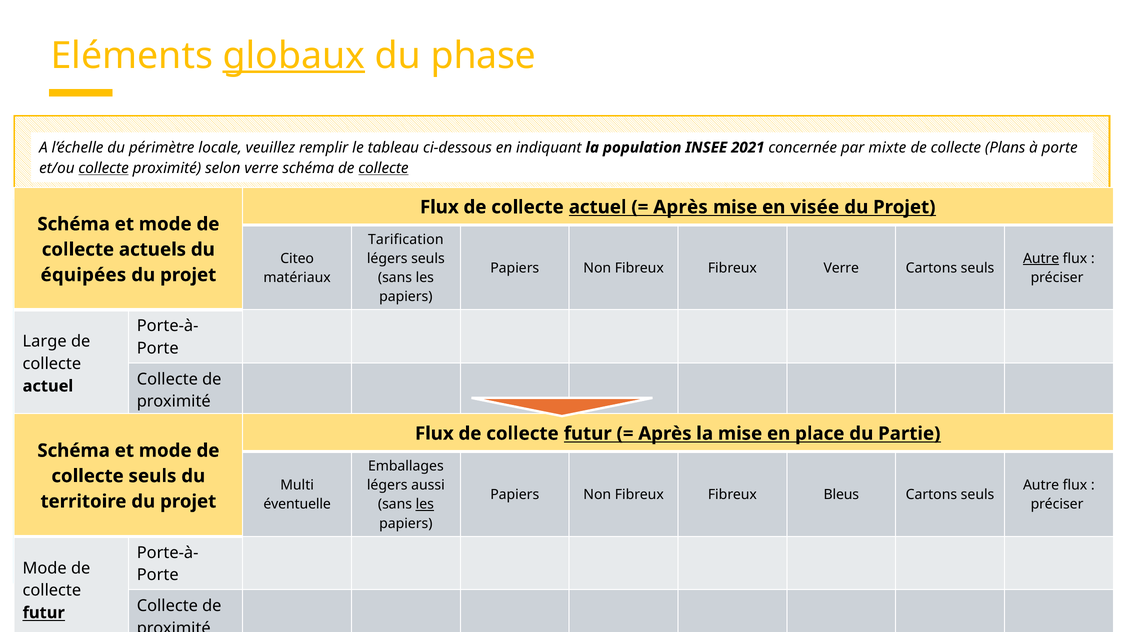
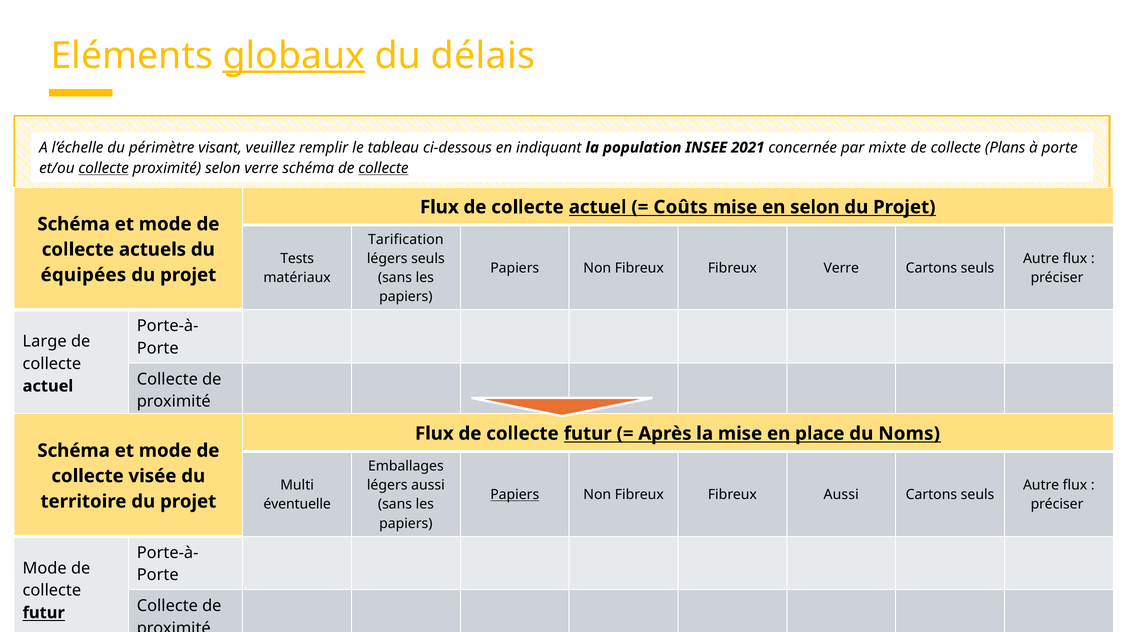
phase: phase -> délais (483, 56)
locale: locale -> visant (220, 148)
Après: Après -> Coûts (681, 207)
en visée: visée -> selon (815, 207)
Citeo: Citeo -> Tests (297, 259)
Autre underline: present -> none (1041, 259)
Partie: Partie -> Noms (909, 434)
collecte seuls: seuls -> visée (152, 476)
Papiers underline: none -> present (515, 495)
Fibreux Bleus: Bleus -> Aussi (841, 495)
les underline: present -> none (425, 505)
